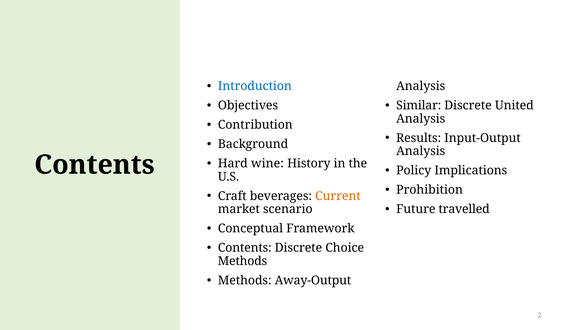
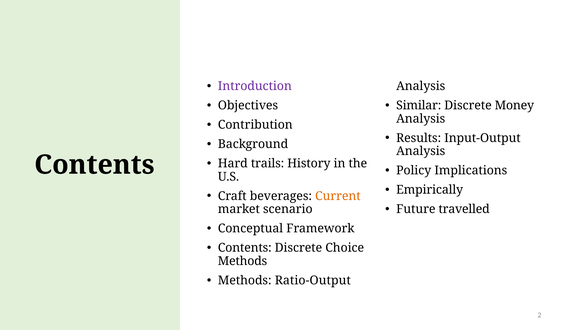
Introduction colour: blue -> purple (255, 86)
United: United -> Money (514, 105)
wine: wine -> trails (268, 163)
Prohibition: Prohibition -> Empirically (430, 190)
Away-Output: Away-Output -> Ratio-Output (313, 280)
